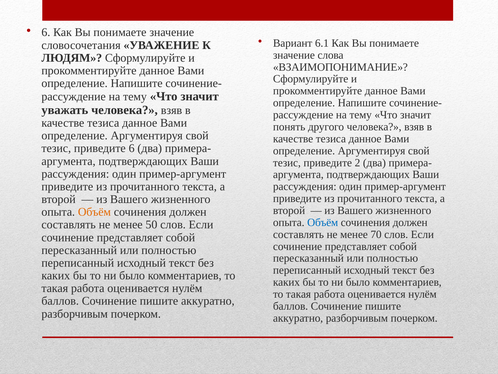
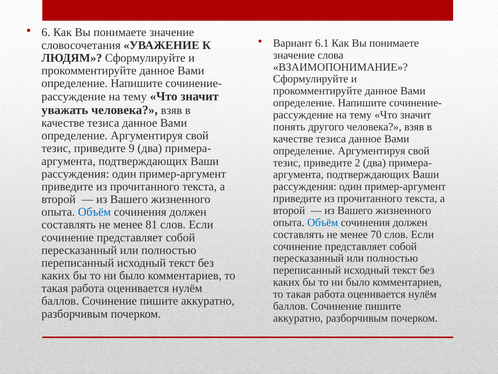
приведите 6: 6 -> 9 (132, 148)
Объём colour: orange -> blue (94, 212)
50: 50 -> 81 (151, 224)
